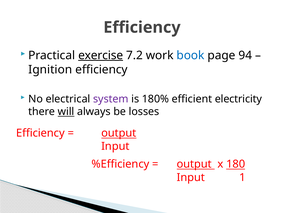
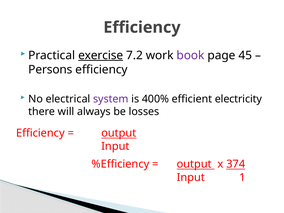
book colour: blue -> purple (191, 55)
94: 94 -> 45 (245, 55)
Ignition: Ignition -> Persons (50, 70)
180%: 180% -> 400% (155, 99)
will underline: present -> none (66, 112)
180: 180 -> 374 (236, 164)
